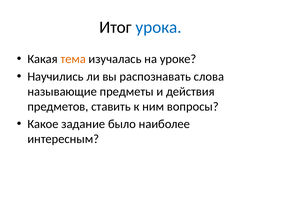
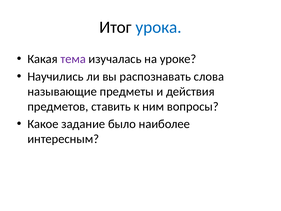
тема colour: orange -> purple (73, 59)
